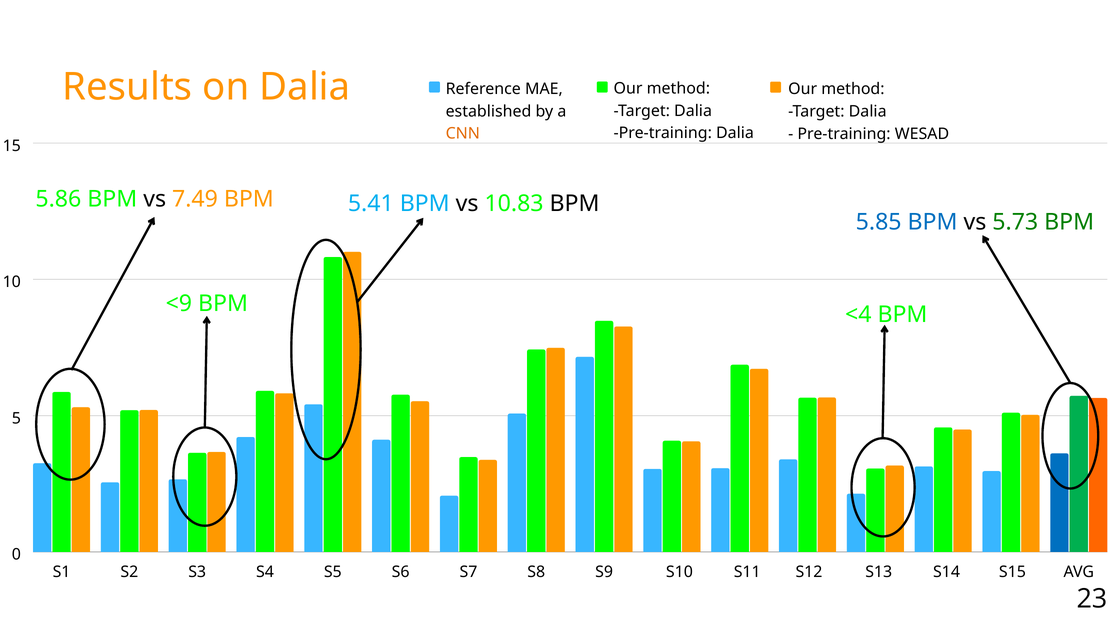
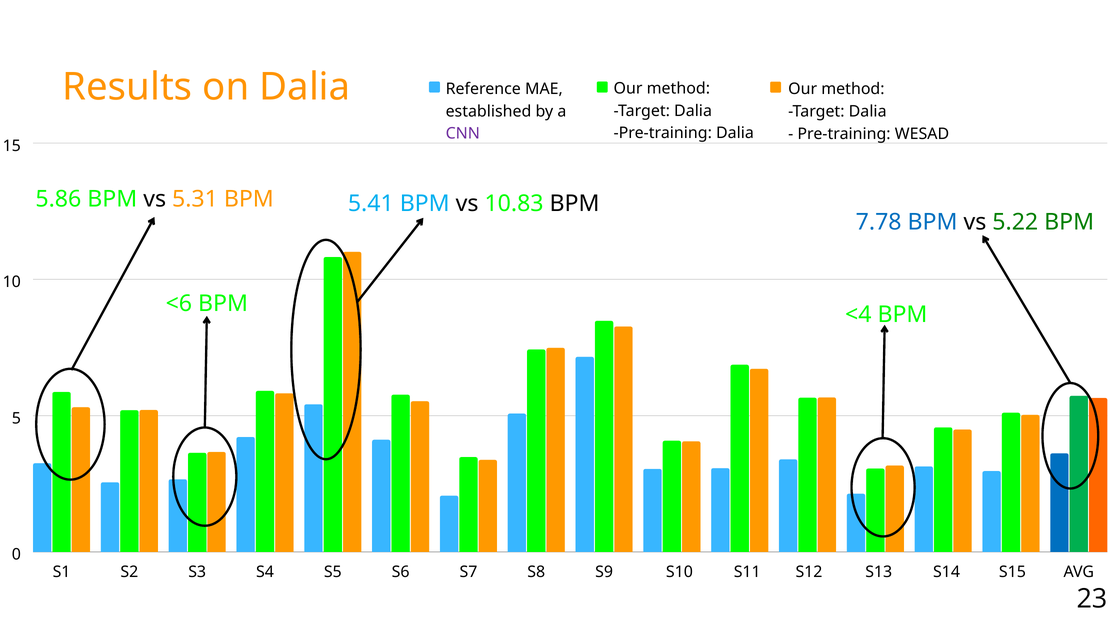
CNN colour: orange -> purple (463, 134)
7.49: 7.49 -> 5.31 (195, 199)
5.85: 5.85 -> 7.78 (879, 222)
5.73: 5.73 -> 5.22 (1015, 222)
<9: <9 -> <6 (179, 303)
